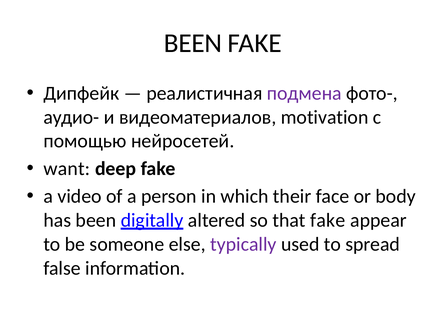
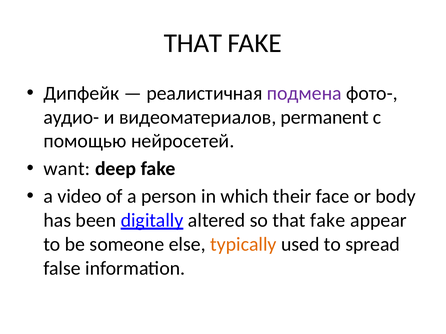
BEEN: BEEN -> THAT (193, 43)
motivation: motivation -> permanent (325, 117)
typically colour: purple -> orange (243, 245)
